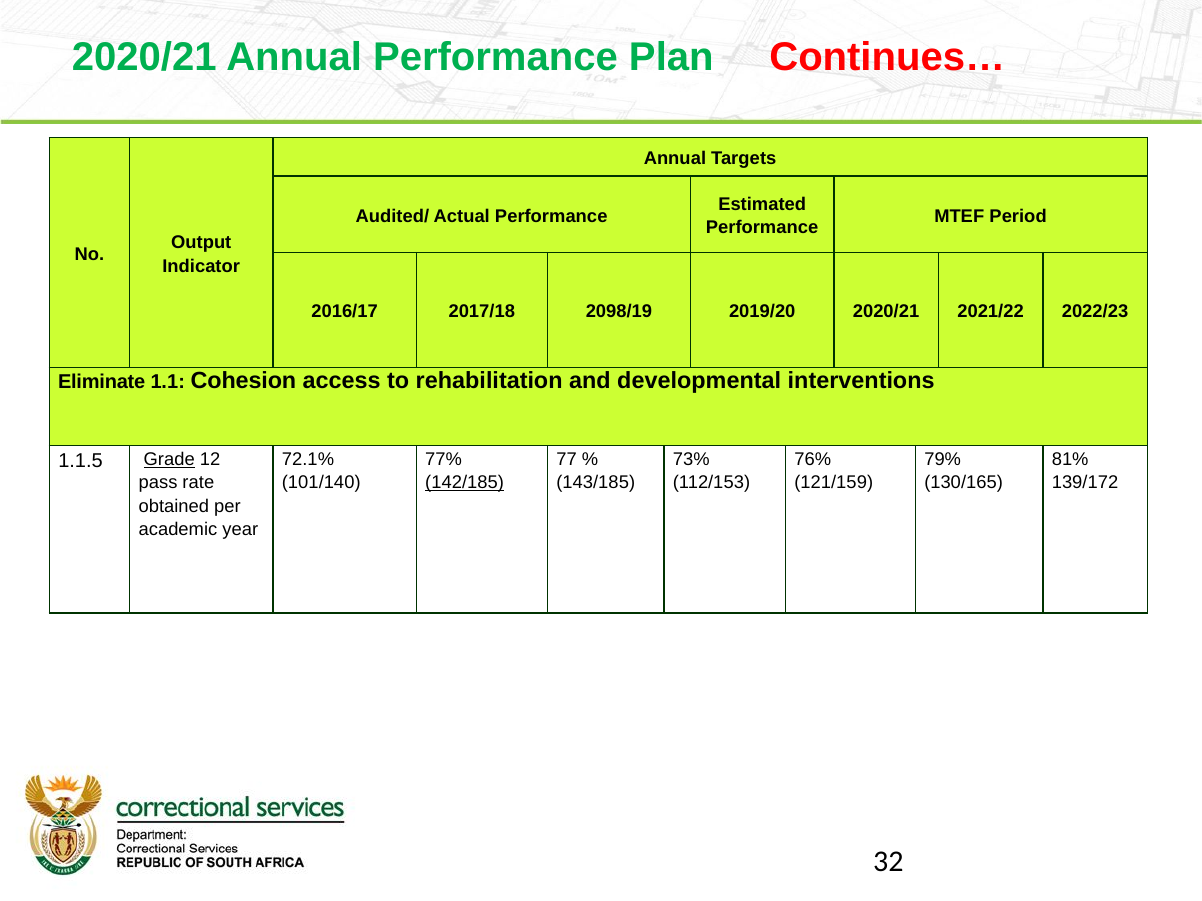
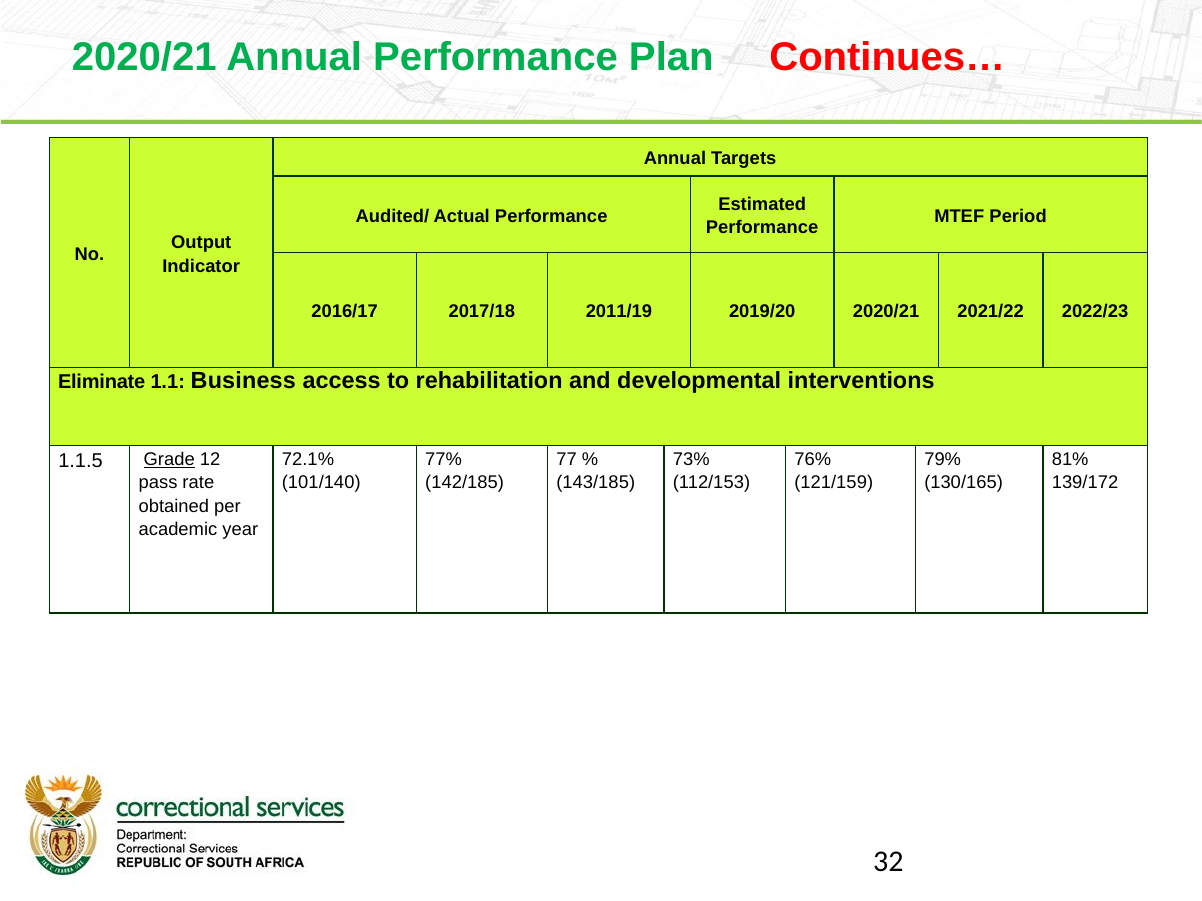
2098/19: 2098/19 -> 2011/19 (619, 312)
Cohesion: Cohesion -> Business (243, 381)
142/185 underline: present -> none (465, 483)
